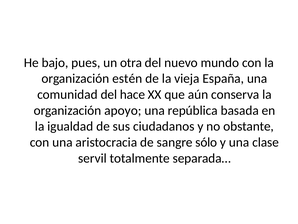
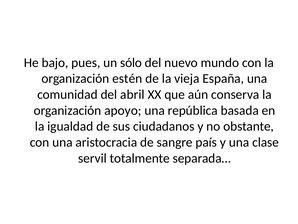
otra: otra -> sólo (131, 63)
hace: hace -> abril (132, 94)
sólo: sólo -> país (206, 142)
